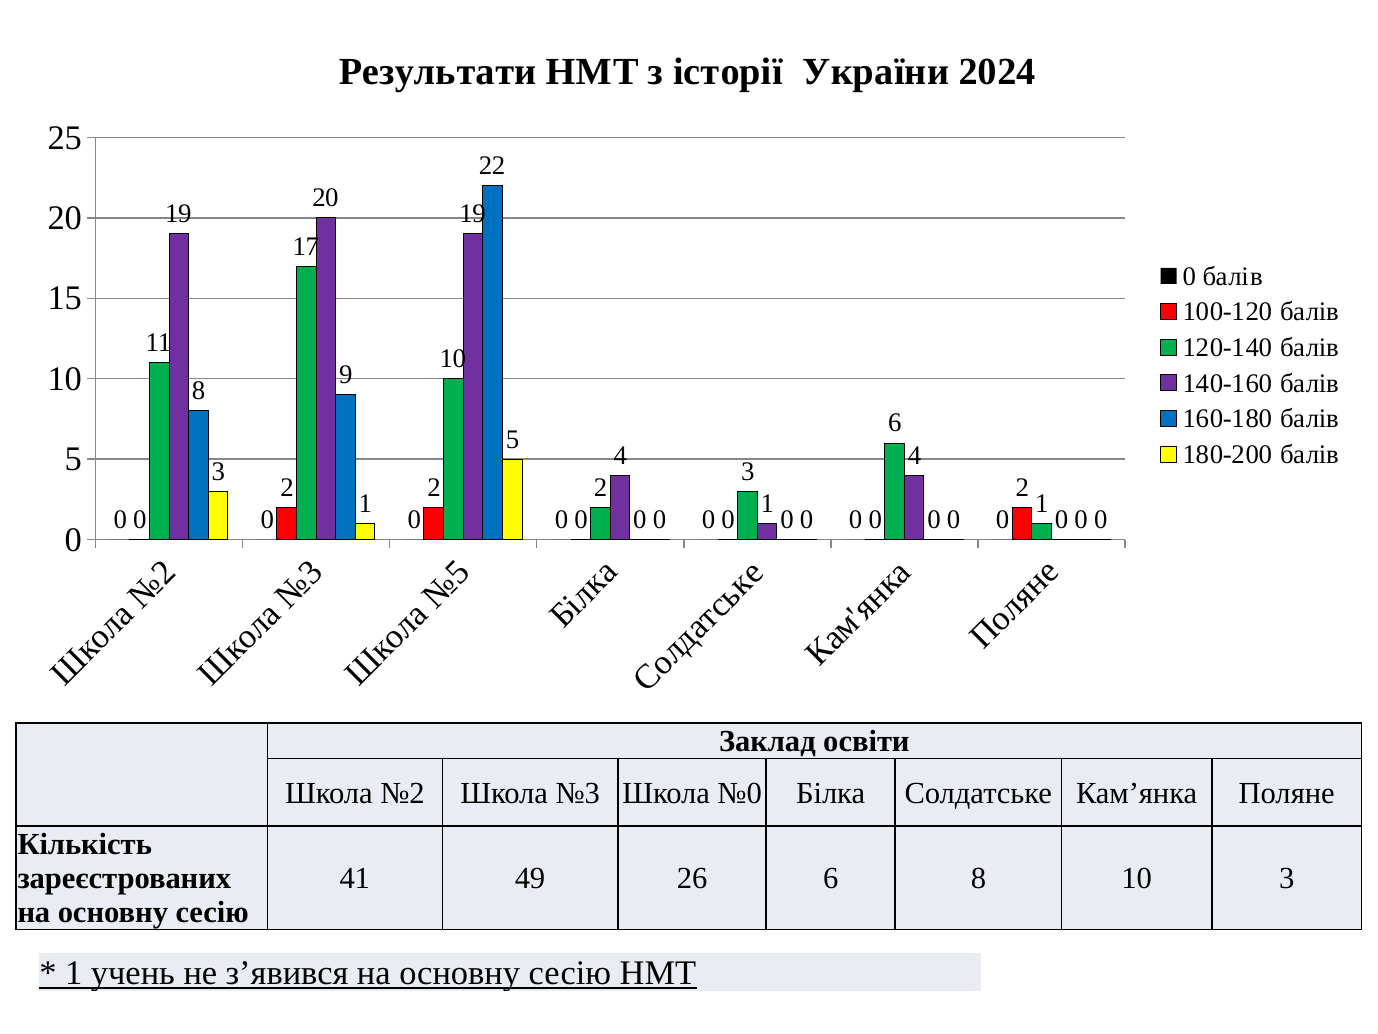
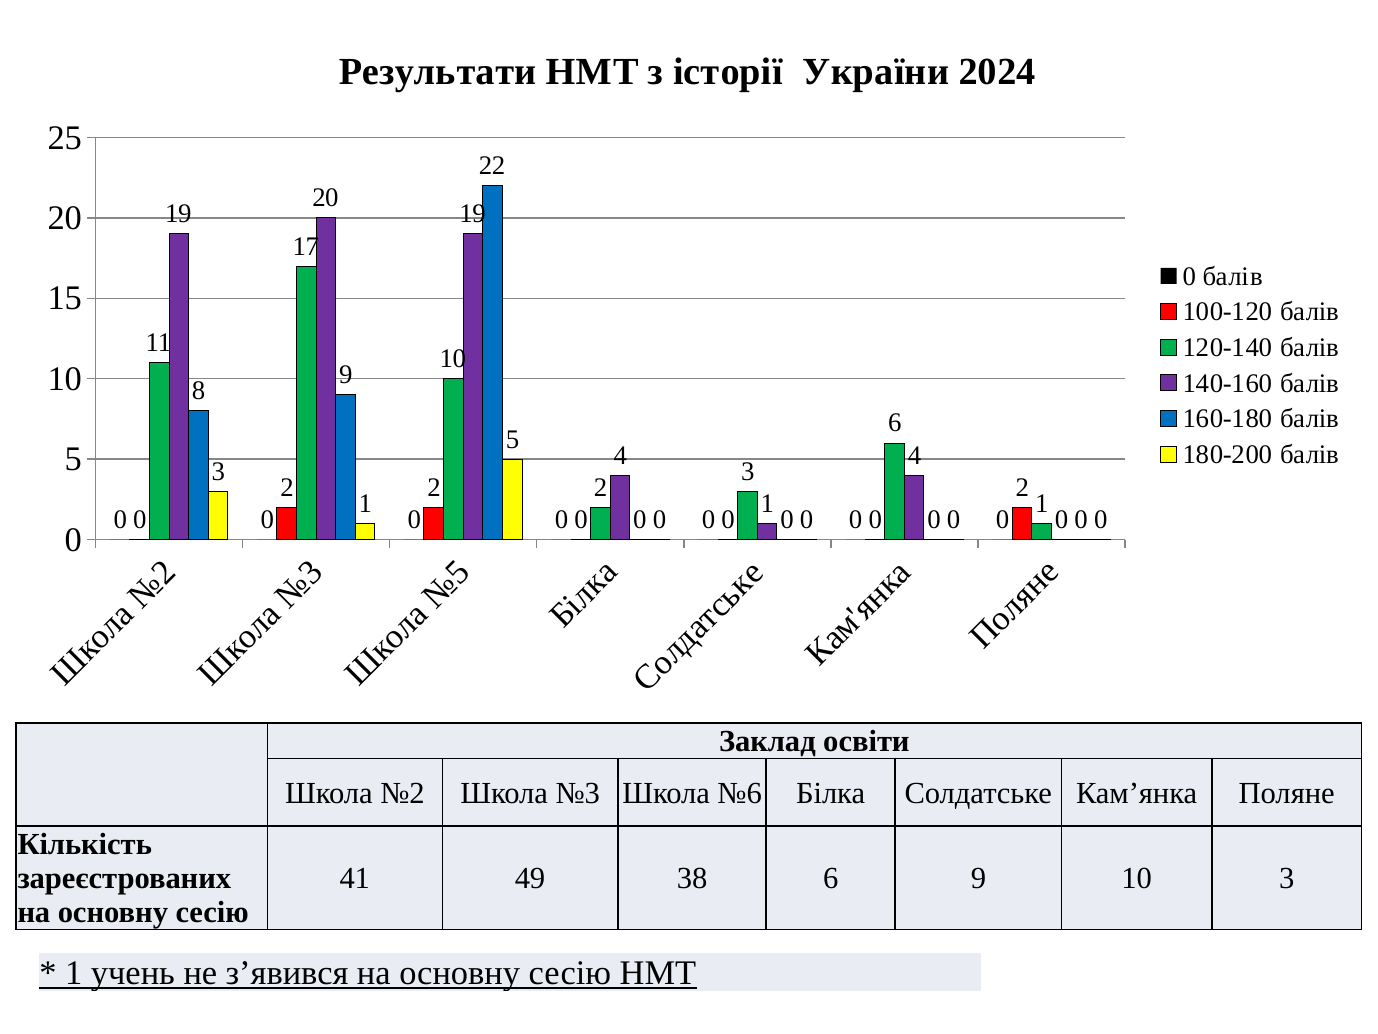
№0: №0 -> №6 (740, 793)
26: 26 -> 38 (692, 878)
6 8: 8 -> 9 (978, 878)
